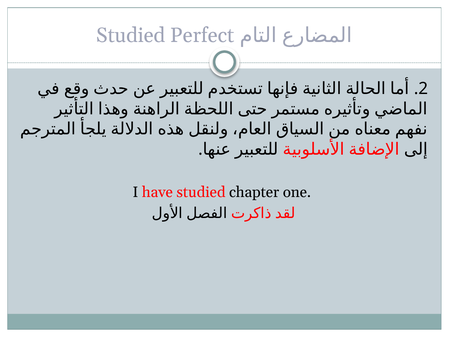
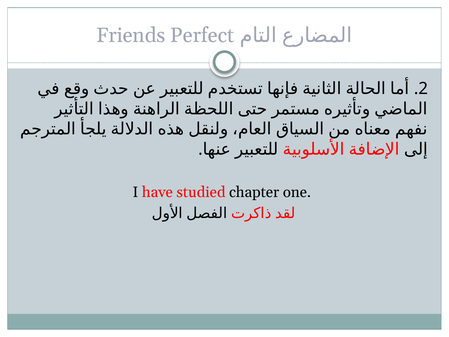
Studied: Studied -> Friends (131, 35)
